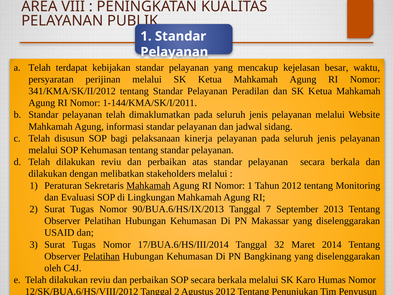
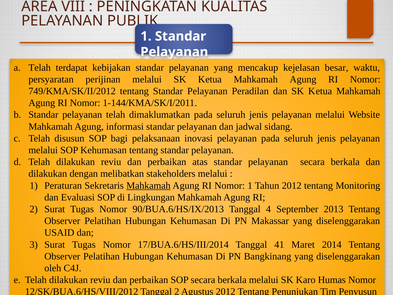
341/KMA/SK/II/2012: 341/KMA/SK/II/2012 -> 749/KMA/SK/II/2012 (72, 91)
kinerja: kinerja -> inovasi (199, 138)
7: 7 -> 4 (268, 209)
32: 32 -> 41 (279, 244)
Pelatihan underline: present -> none (101, 256)
